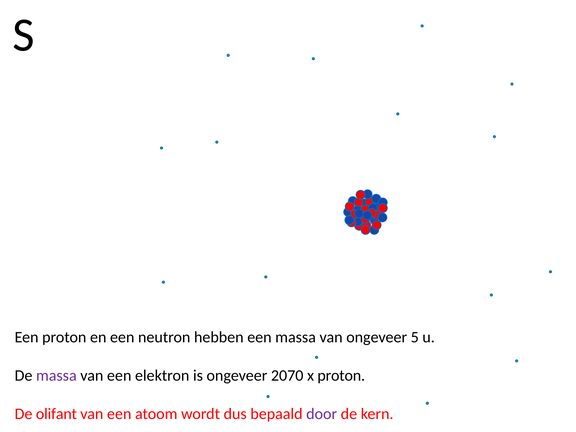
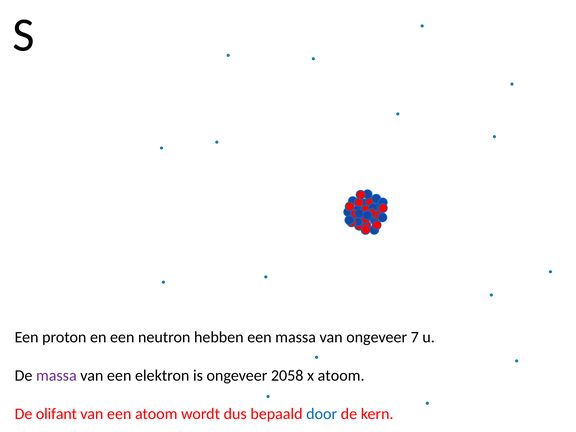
5: 5 -> 7 (415, 337)
2070: 2070 -> 2058 (287, 376)
x proton: proton -> atoom (341, 376)
door colour: purple -> blue (322, 414)
